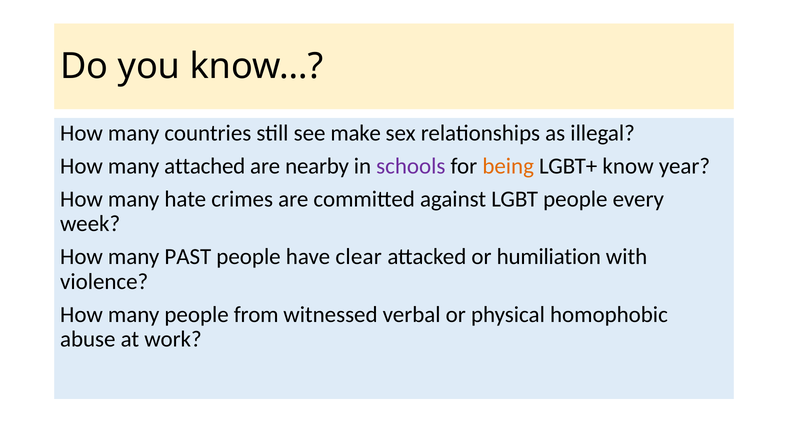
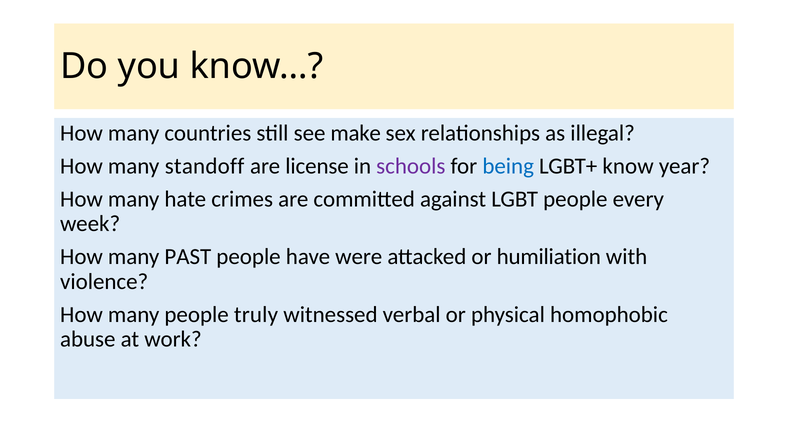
attached: attached -> standoff (205, 166)
nearby: nearby -> license (317, 166)
being colour: orange -> blue (508, 166)
clear: clear -> were (359, 257)
from: from -> truly (256, 315)
